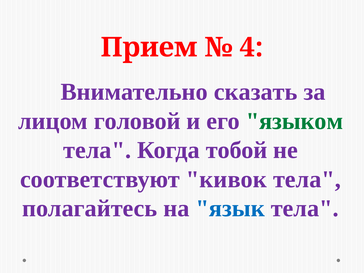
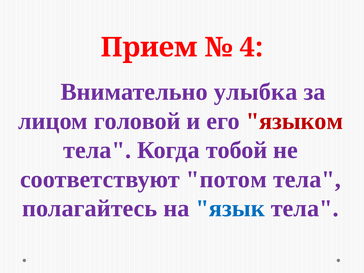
сказать: сказать -> улыбка (256, 92)
языком colour: green -> red (294, 121)
кивок: кивок -> потом (226, 179)
